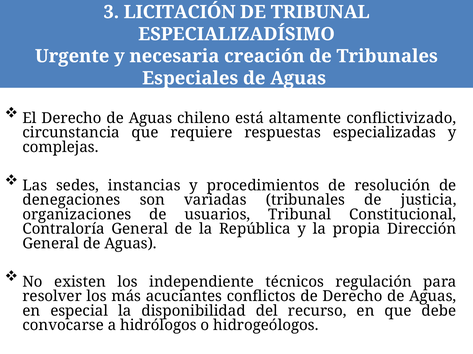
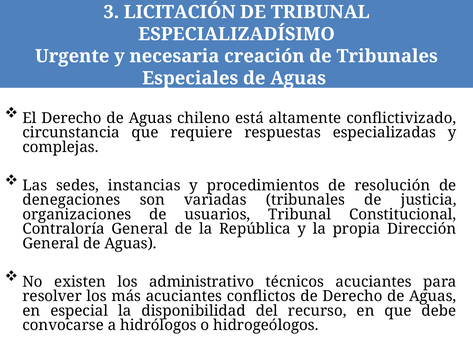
independiente: independiente -> administrativo (202, 282)
técnicos regulación: regulación -> acuciantes (374, 282)
